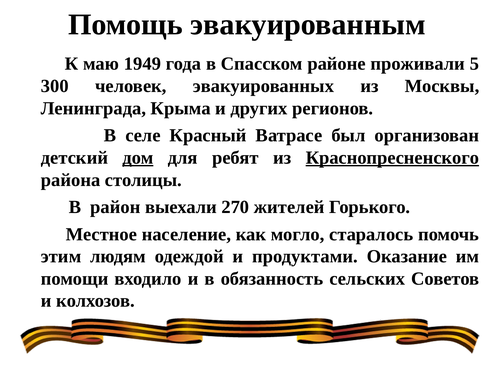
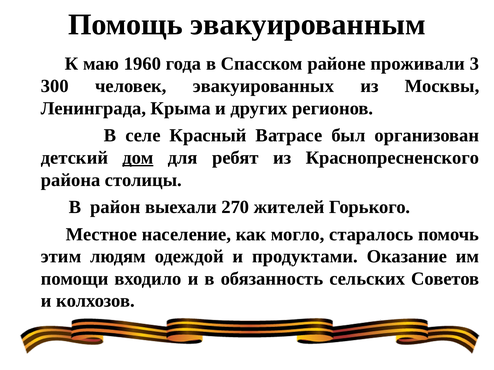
1949: 1949 -> 1960 (142, 64)
5: 5 -> 3 (474, 64)
Краснопресненского underline: present -> none (392, 158)
